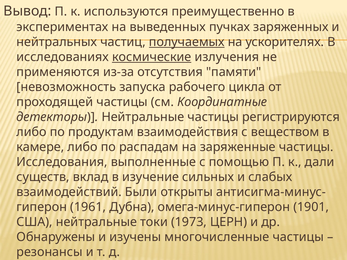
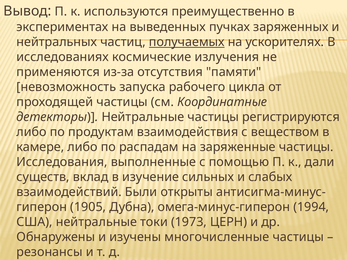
космические underline: present -> none (152, 57)
1961: 1961 -> 1905 (88, 207)
1901: 1901 -> 1994 (311, 207)
